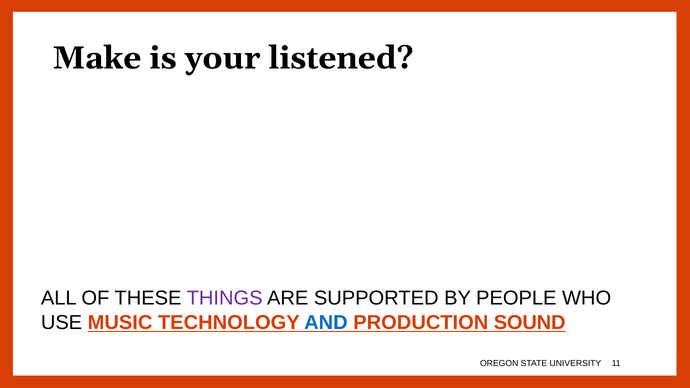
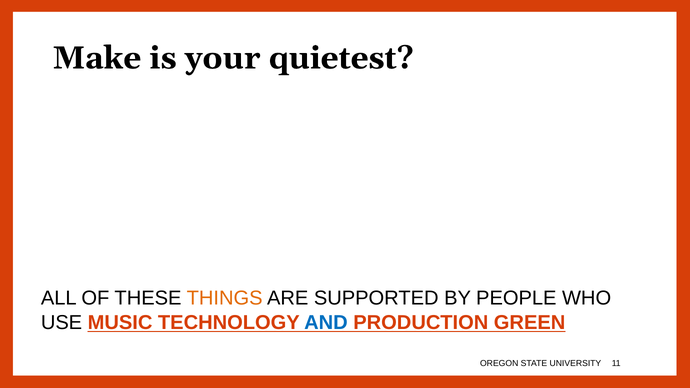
listened: listened -> quietest (341, 58)
THINGS colour: purple -> orange (225, 298)
SOUND: SOUND -> GREEN (530, 323)
